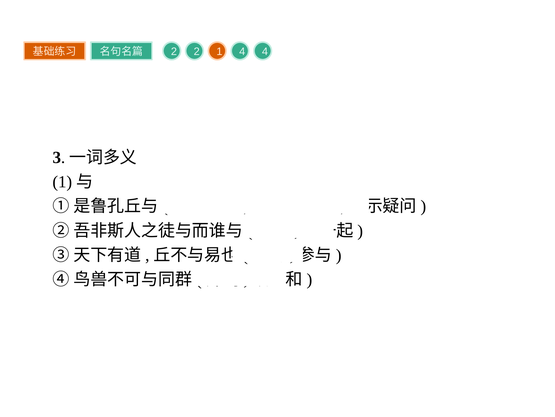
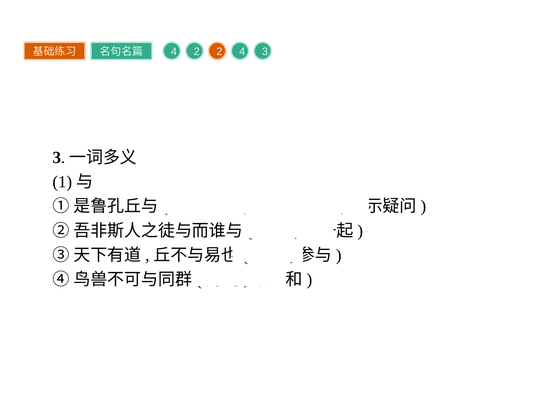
2: 2 -> 4 (174, 52)
2 1: 1 -> 2 (219, 52)
4 4: 4 -> 3 (265, 52)
